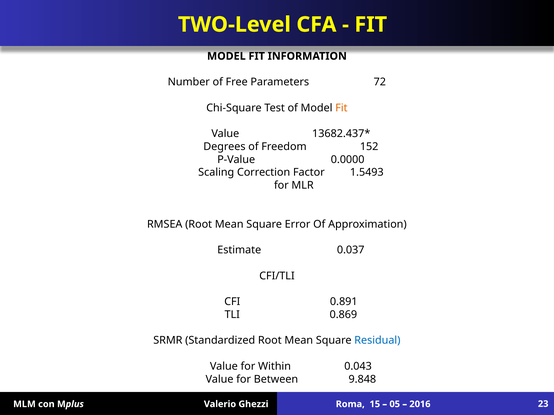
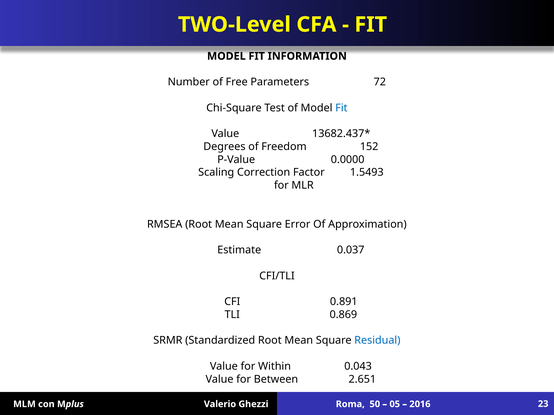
Fit colour: orange -> blue (341, 108)
9.848: 9.848 -> 2.651 (362, 380)
15: 15 -> 50 (375, 405)
